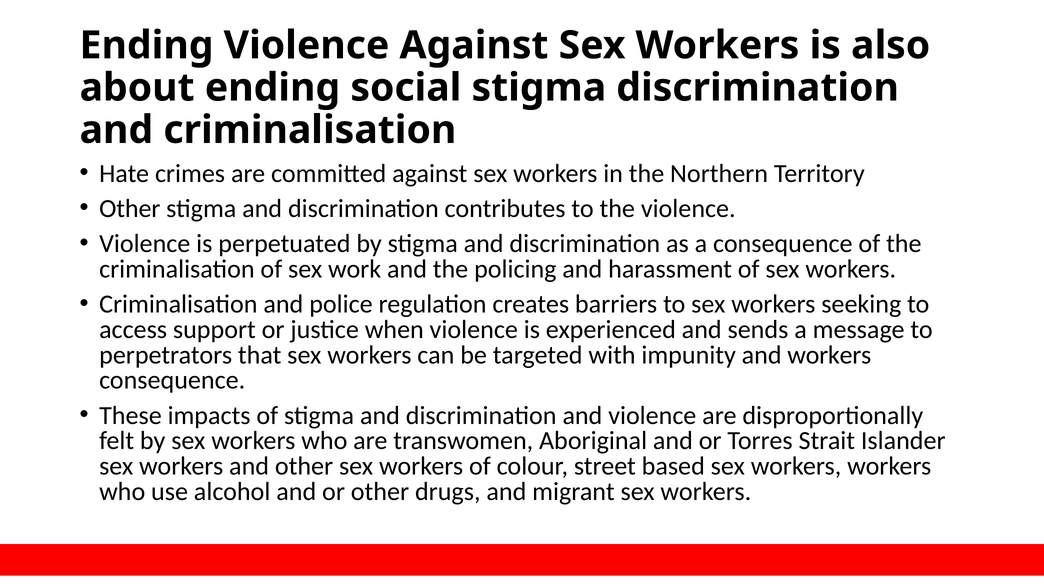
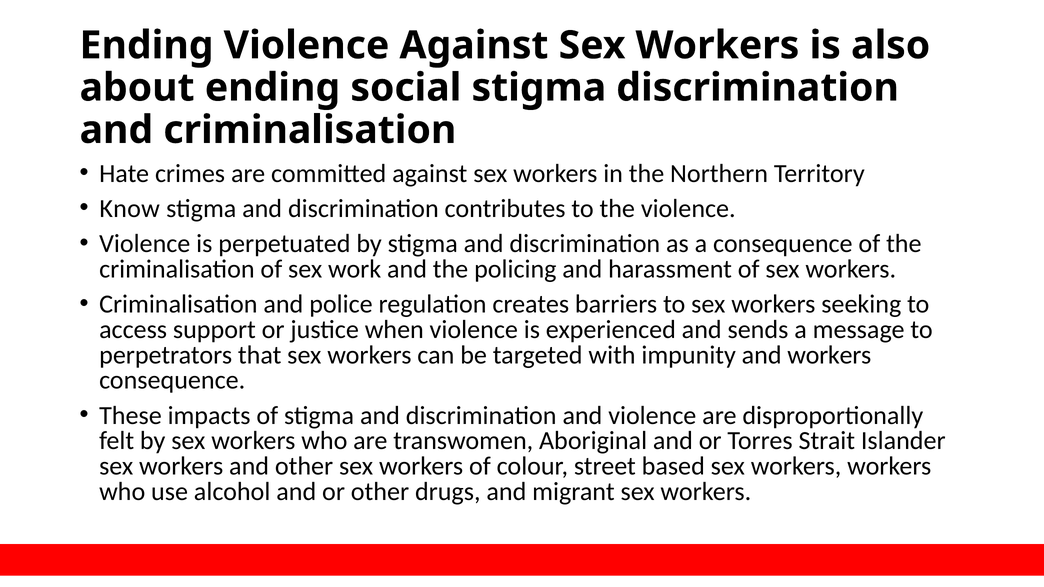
Other: Other -> Know (130, 209)
